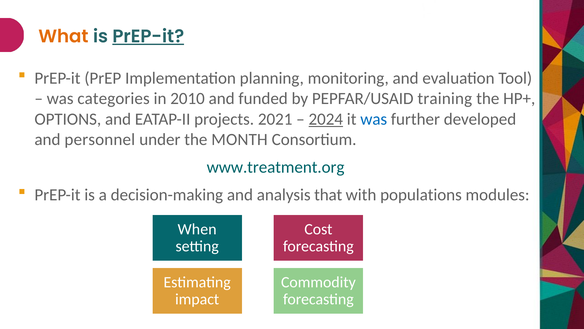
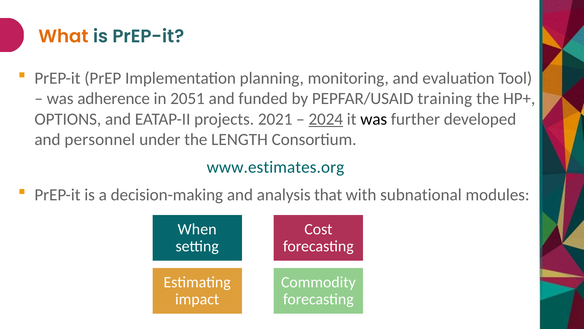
PrEP-it underline: present -> none (148, 36)
categories: categories -> adherence (114, 99)
2010: 2010 -> 2051 (188, 99)
was colour: blue -> black (374, 119)
MONTH: MONTH -> LENGTH (240, 139)
www.treatment.org: www.treatment.org -> www.estimates.org (275, 167)
populations: populations -> subnational (421, 195)
